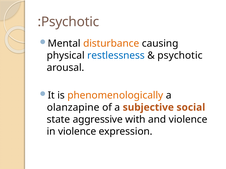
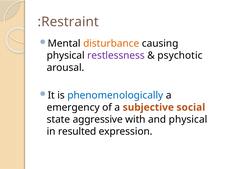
Psychotic: Psychotic -> Restraint (70, 22)
restlessness colour: blue -> purple (116, 56)
phenomenologically colour: orange -> blue (115, 96)
olanzapine: olanzapine -> emergency (73, 108)
and violence: violence -> physical (188, 120)
in violence: violence -> resulted (77, 132)
